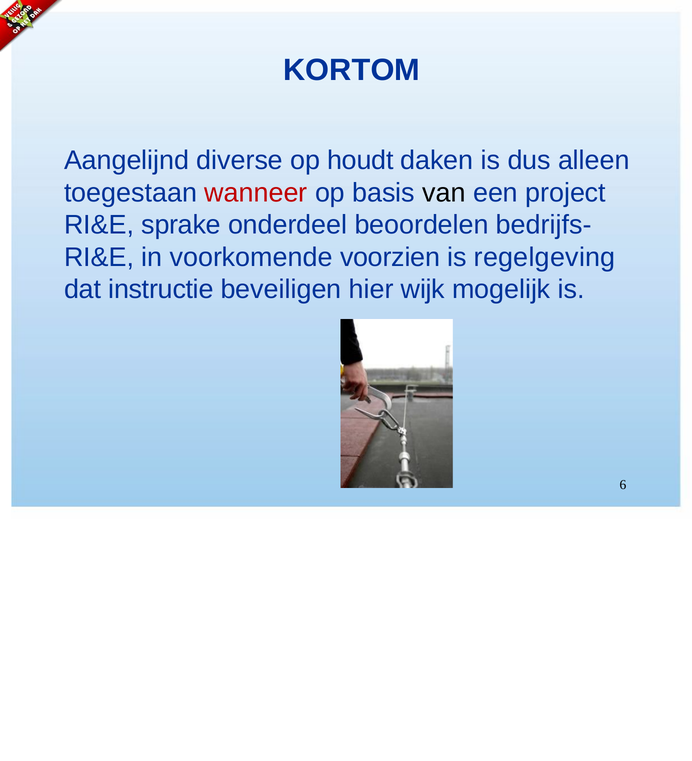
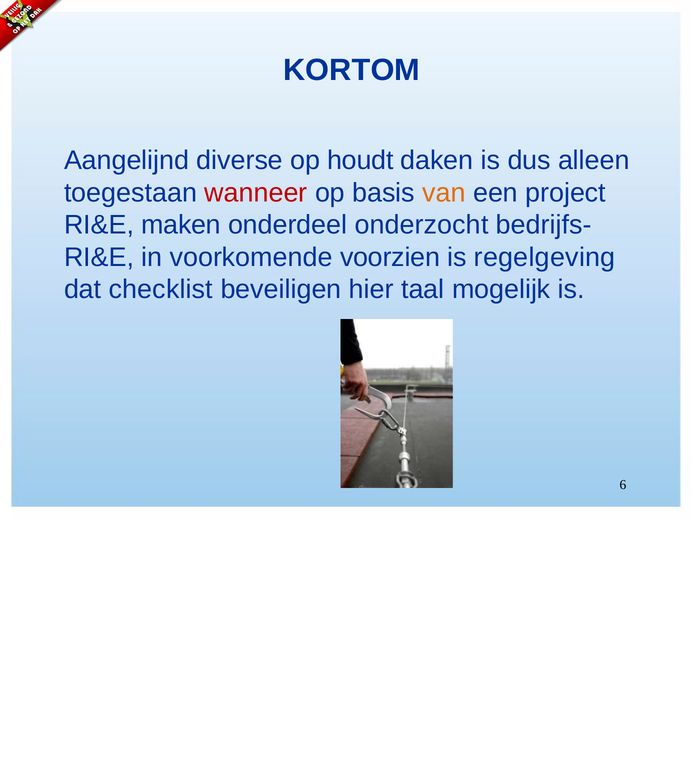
van colour: black -> orange (444, 193)
sprake: sprake -> maken (181, 225)
beoordelen: beoordelen -> onderzocht (422, 225)
instructie: instructie -> checklist (161, 290)
wijk: wijk -> taal (423, 290)
